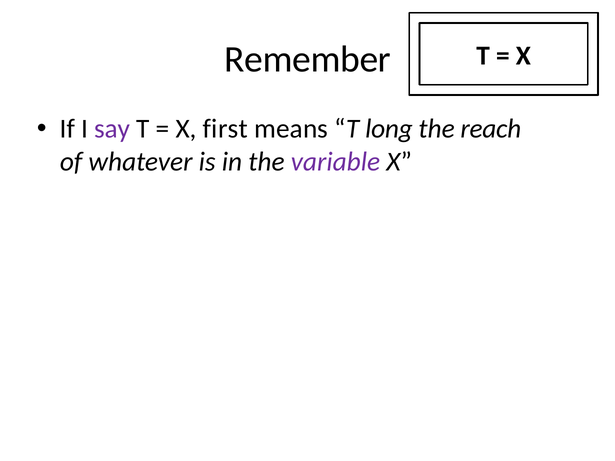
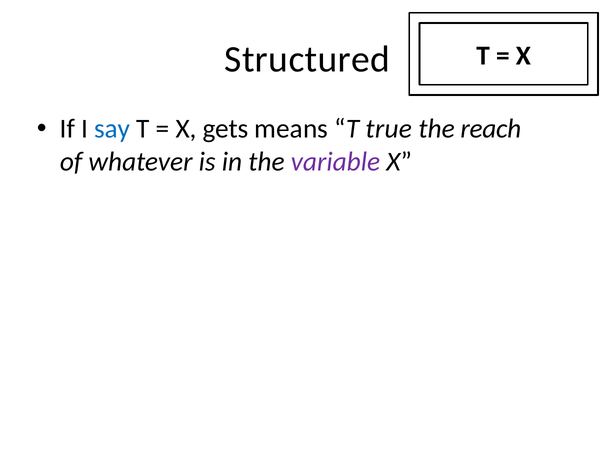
Remember: Remember -> Structured (307, 60)
say colour: purple -> blue (112, 129)
first: first -> gets (226, 129)
long: long -> true (389, 129)
